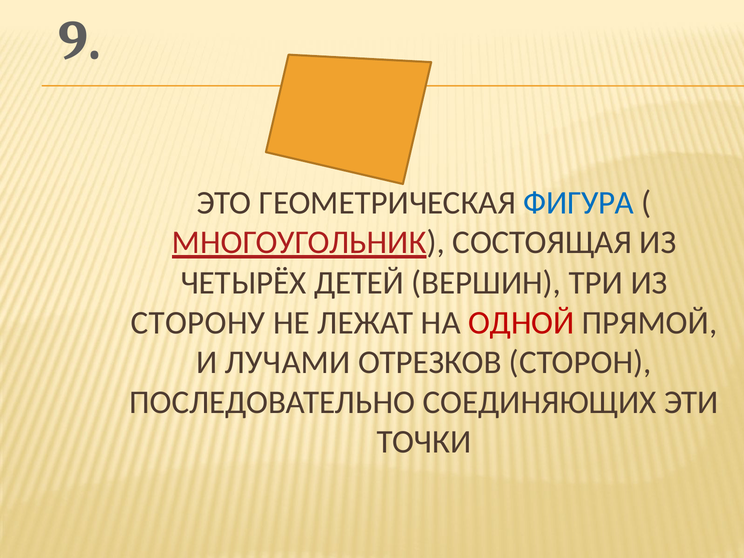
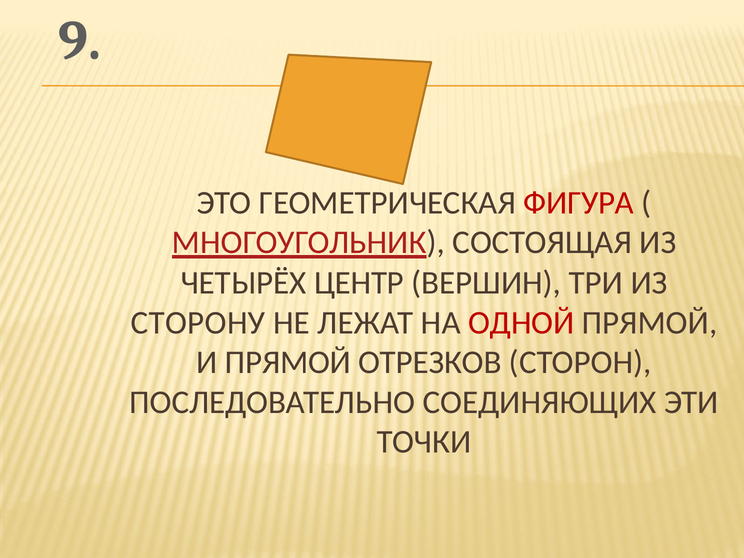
ФИГУРА colour: blue -> red (579, 203)
ДЕТЕЙ: ДЕТЕЙ -> ЦЕНТР (359, 283)
И ЛУЧАМИ: ЛУЧАМИ -> ПРЯМОЙ (288, 362)
